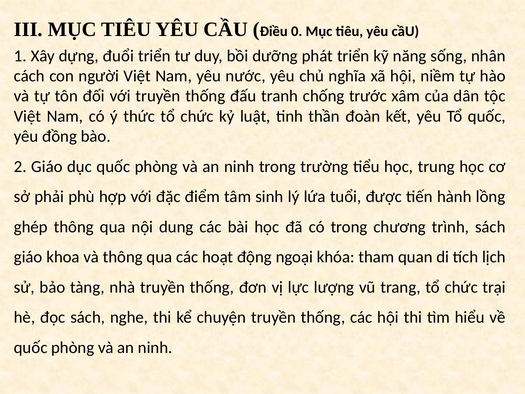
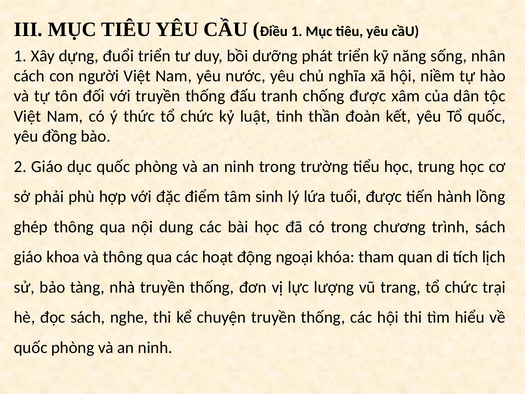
Điều 0: 0 -> 1 (297, 31)
chống trước: trước -> được (368, 96)
